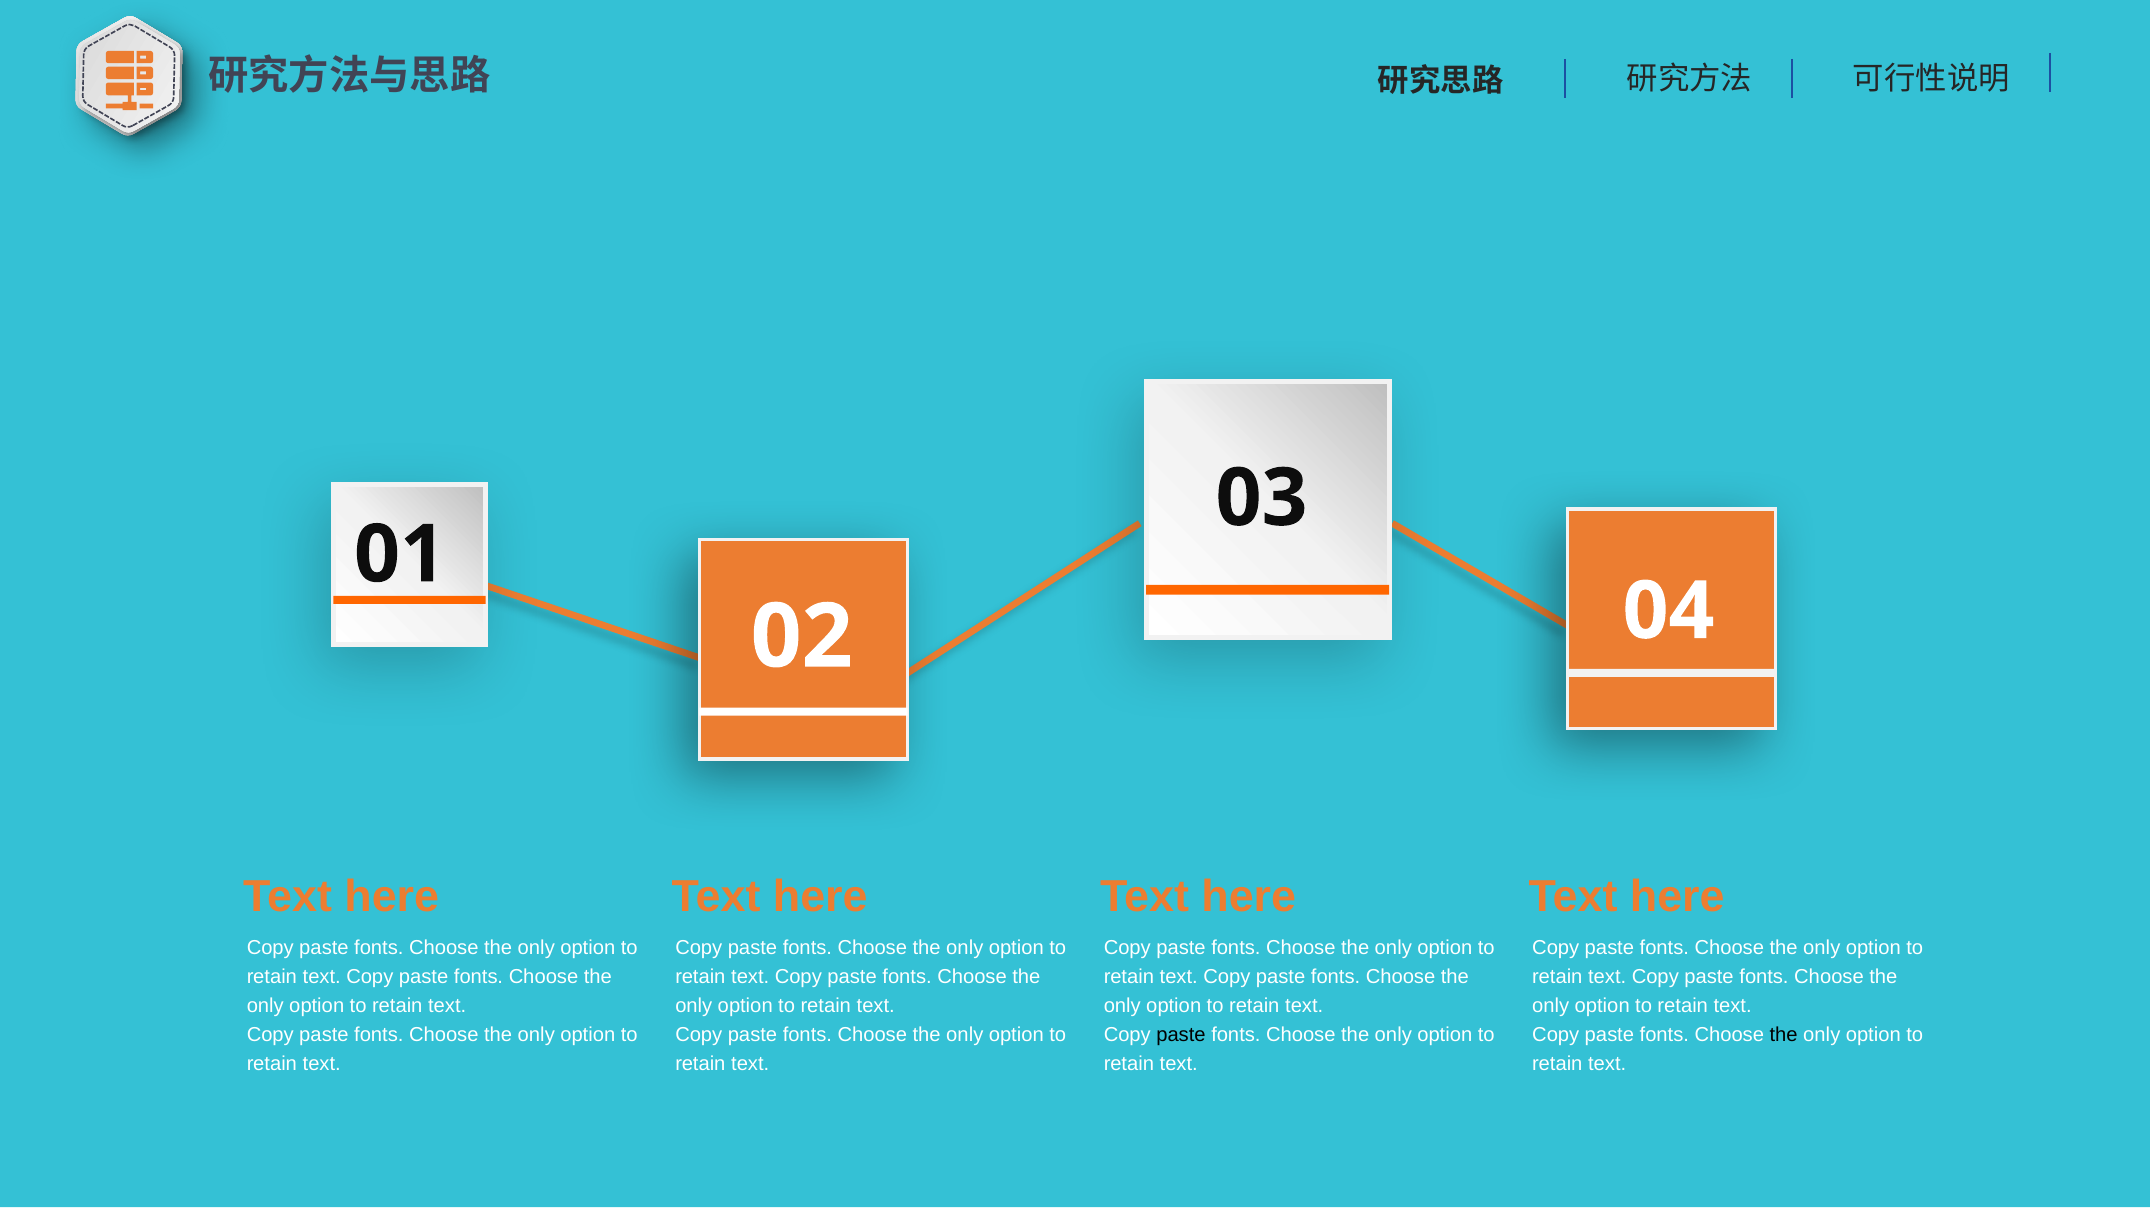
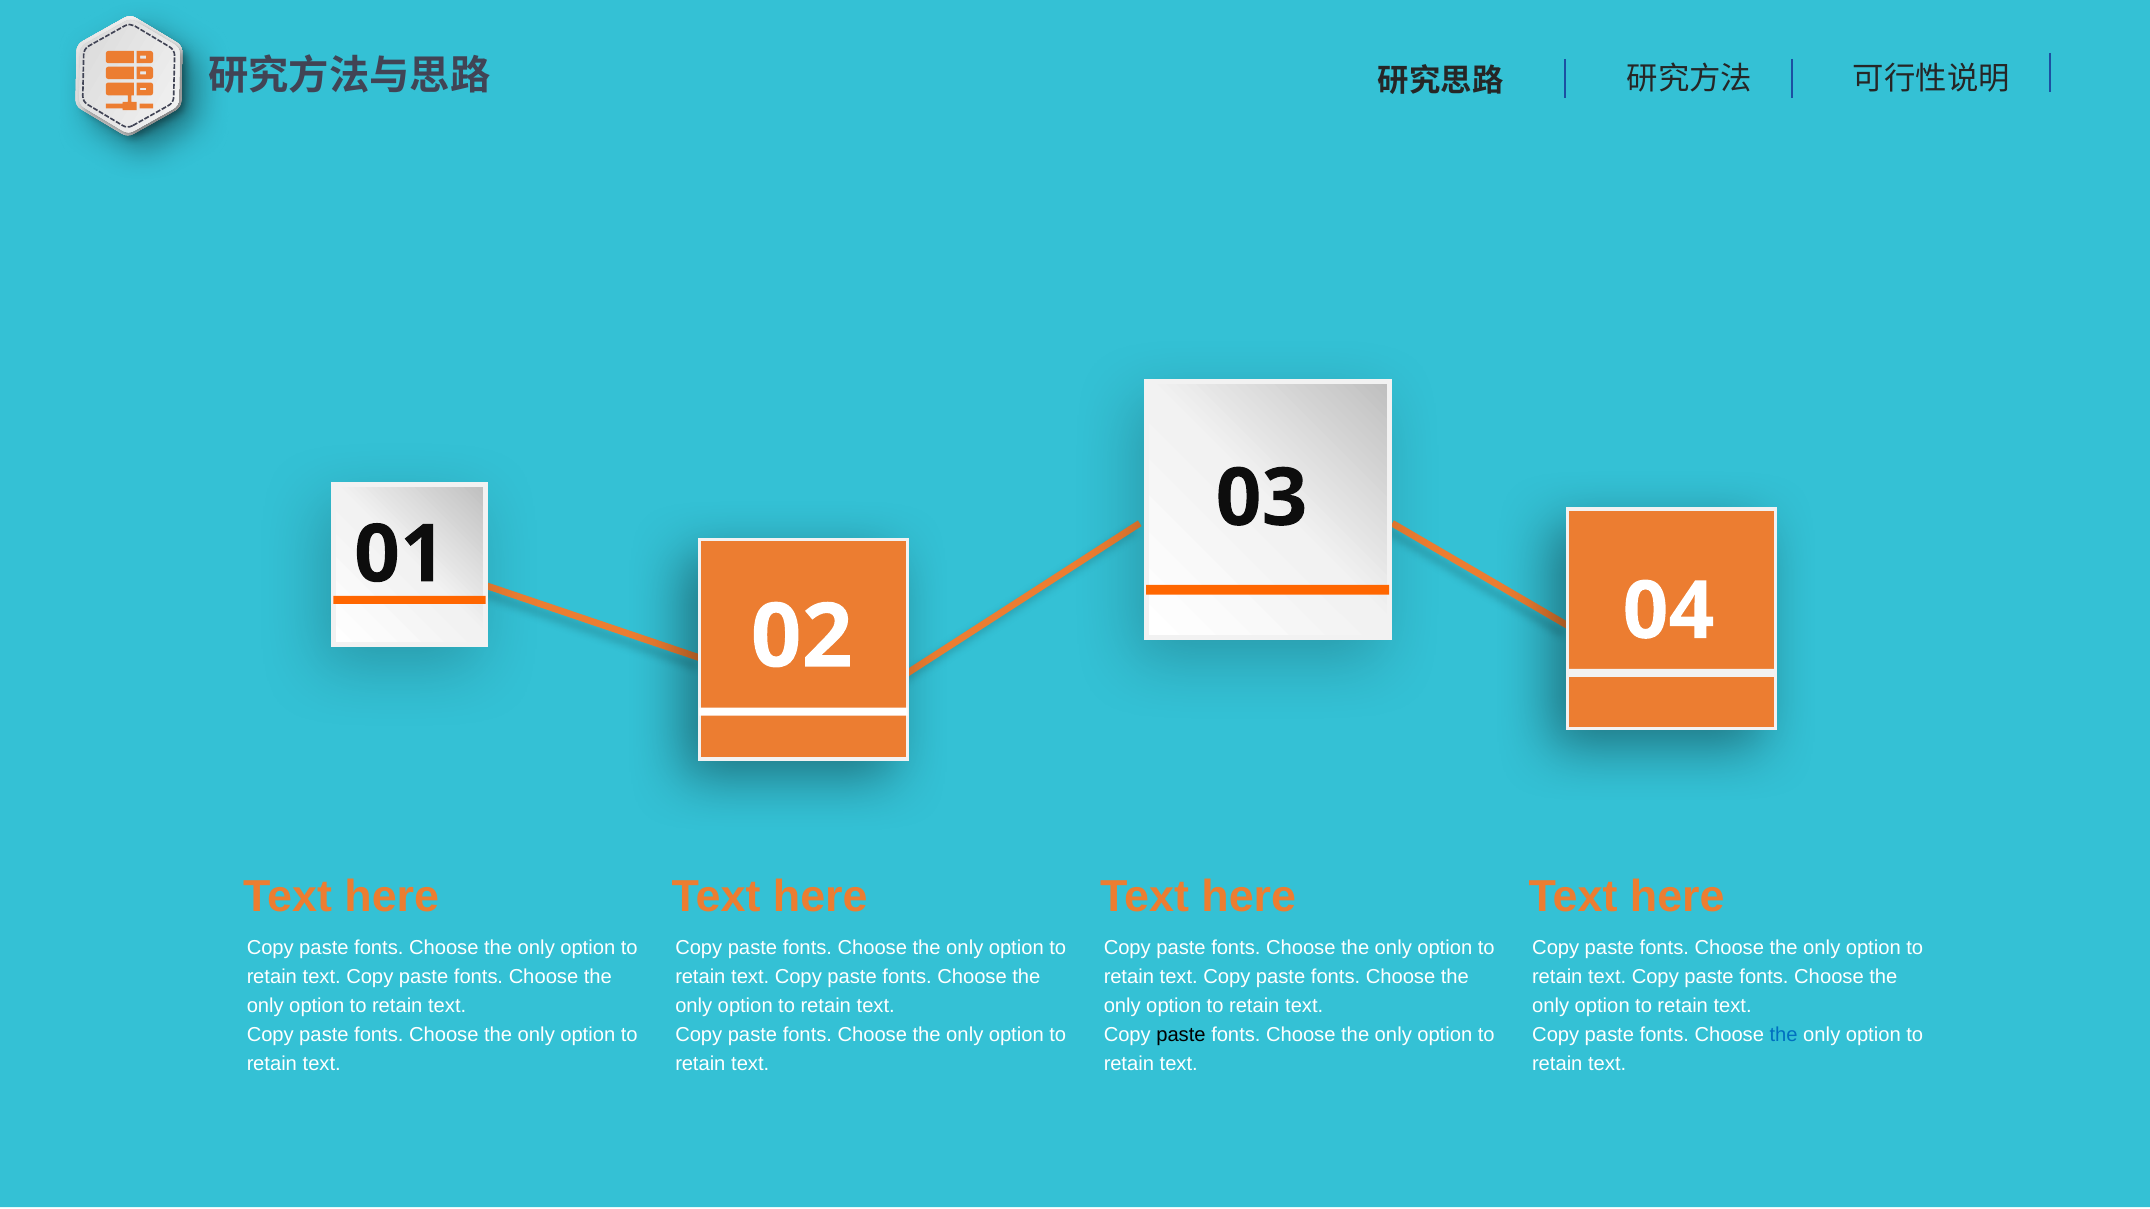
the colour: black -> blue (1784, 1035)
